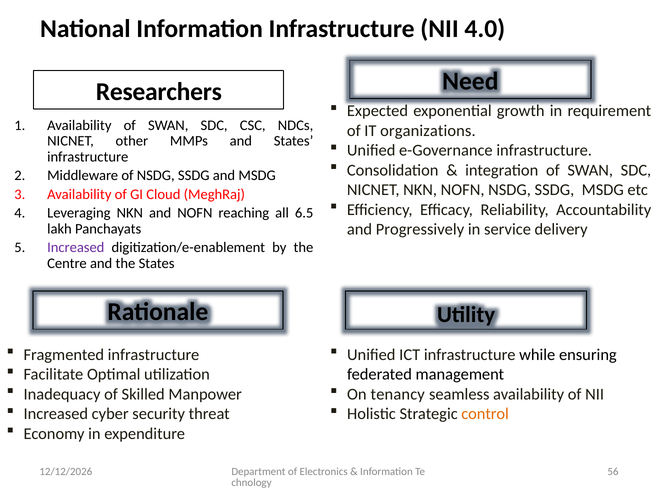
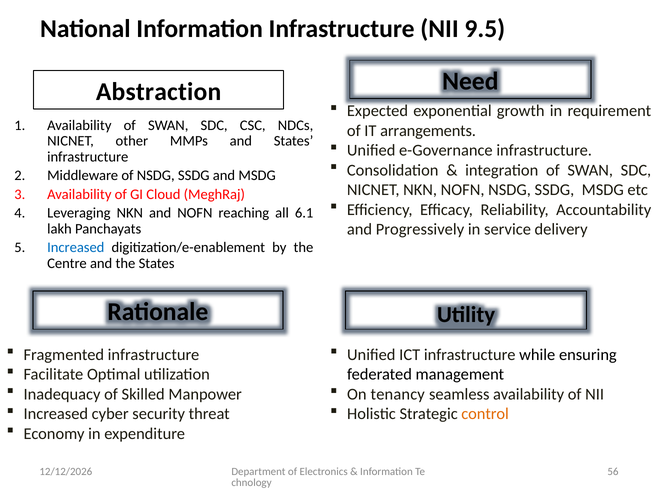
4.0: 4.0 -> 9.5 (485, 29)
Researchers: Researchers -> Abstraction (159, 92)
organizations: organizations -> arrangements (428, 130)
6.5: 6.5 -> 6.1 (304, 213)
Increased colour: purple -> blue (76, 247)
